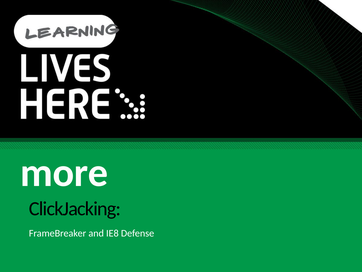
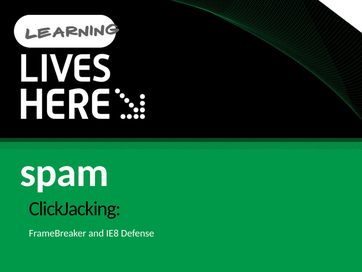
more: more -> spam (64, 172)
